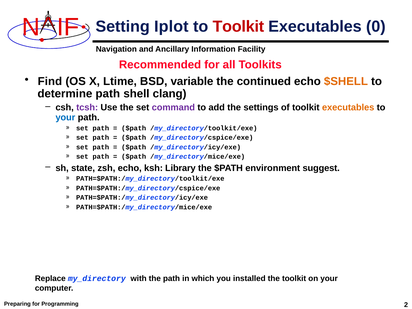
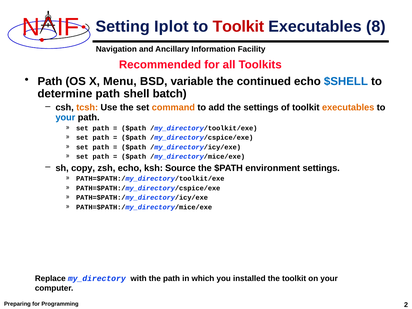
0: 0 -> 8 (376, 26)
Find: Find -> Path (50, 81)
Ltime: Ltime -> Menu (120, 81)
$SHELL colour: orange -> blue (346, 81)
clang: clang -> batch (170, 94)
tcsh colour: purple -> orange (87, 108)
command colour: purple -> orange (173, 108)
state: state -> copy (83, 168)
Library: Library -> Source (180, 168)
environment suggest: suggest -> settings (321, 168)
